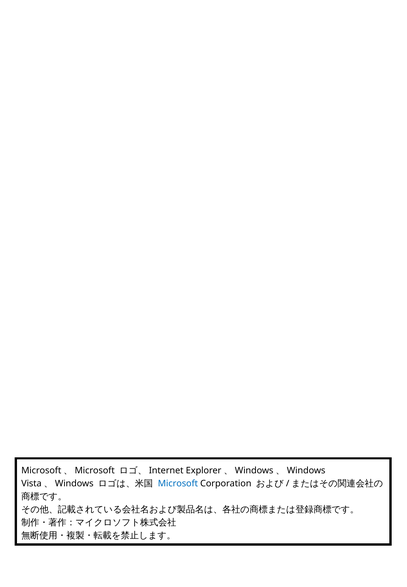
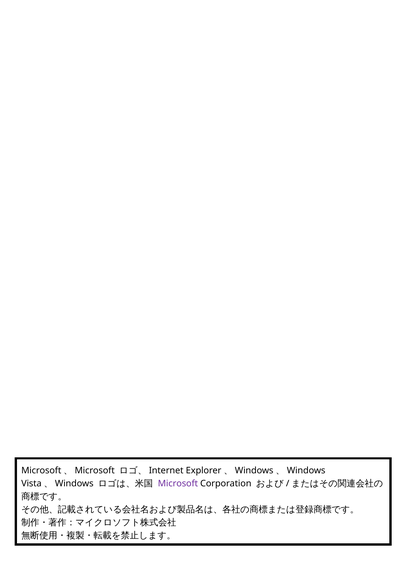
Microsoft colour: blue -> purple (178, 484)
